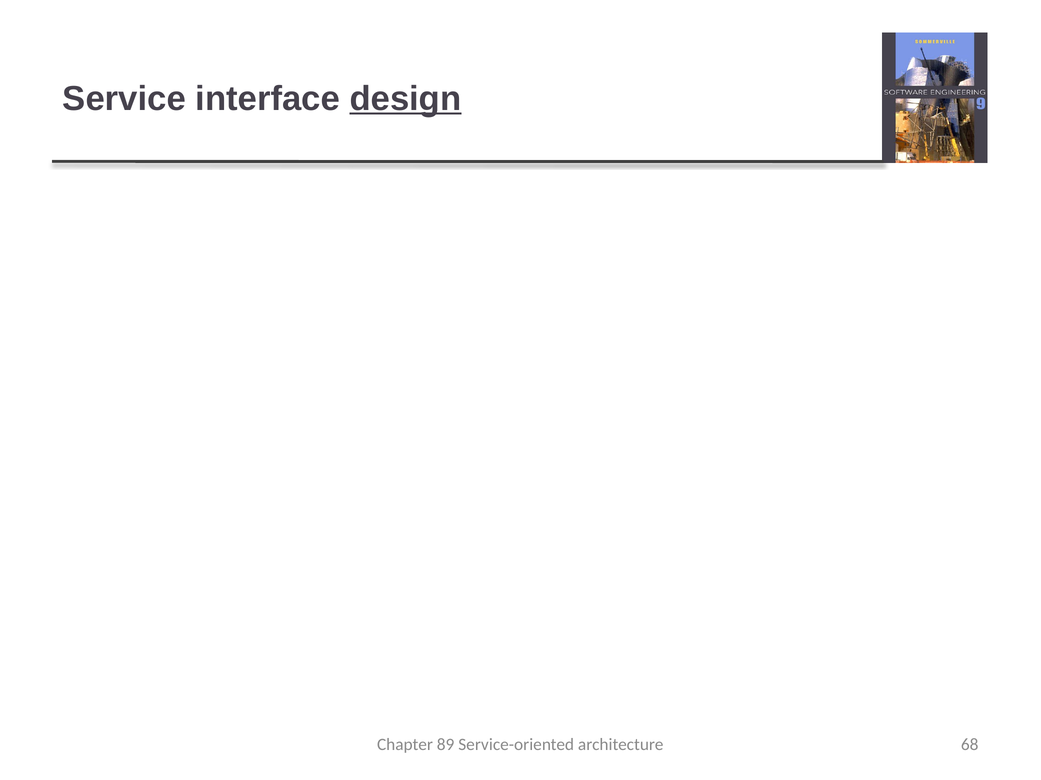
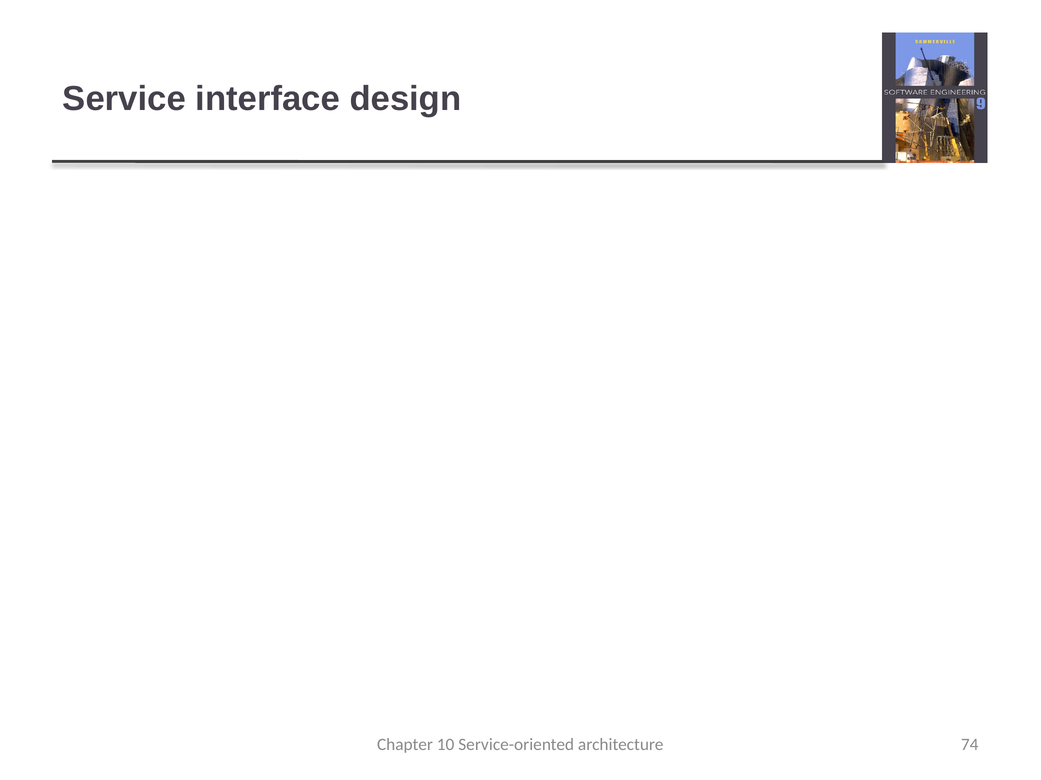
design underline: present -> none (405, 99)
89: 89 -> 10 (446, 745)
68: 68 -> 74 (970, 745)
